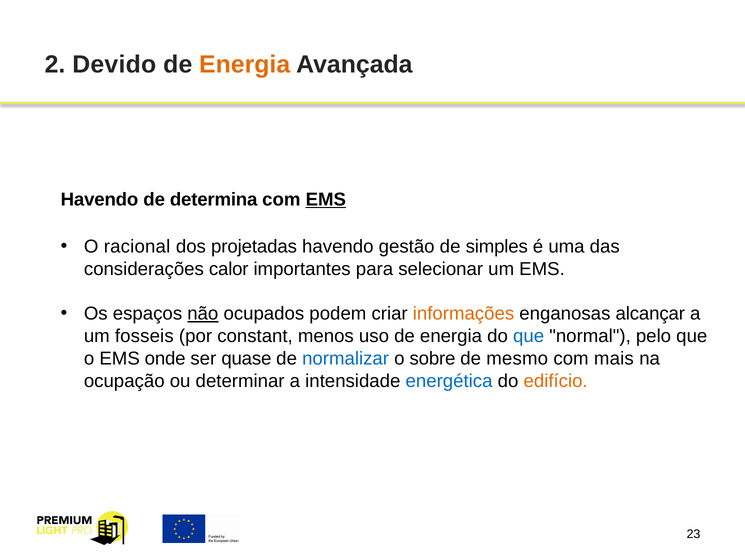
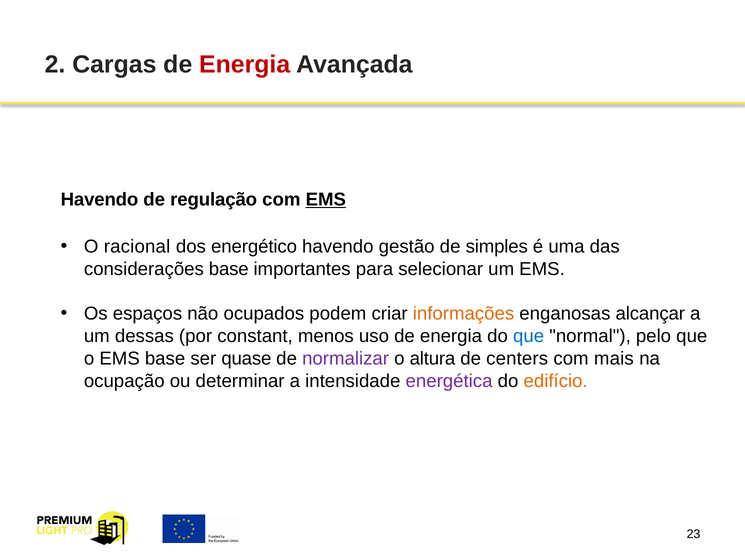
Devido: Devido -> Cargas (114, 64)
Energia colour: orange -> red (245, 64)
determina: determina -> regulação (214, 200)
projetadas: projetadas -> energético (254, 247)
considerações calor: calor -> base (229, 269)
não underline: present -> none (203, 314)
fosseis: fosseis -> dessas (144, 336)
EMS onde: onde -> base (165, 358)
normalizar colour: blue -> purple (346, 358)
sobre: sobre -> altura (433, 358)
mesmo: mesmo -> centers (517, 358)
energética colour: blue -> purple (449, 381)
